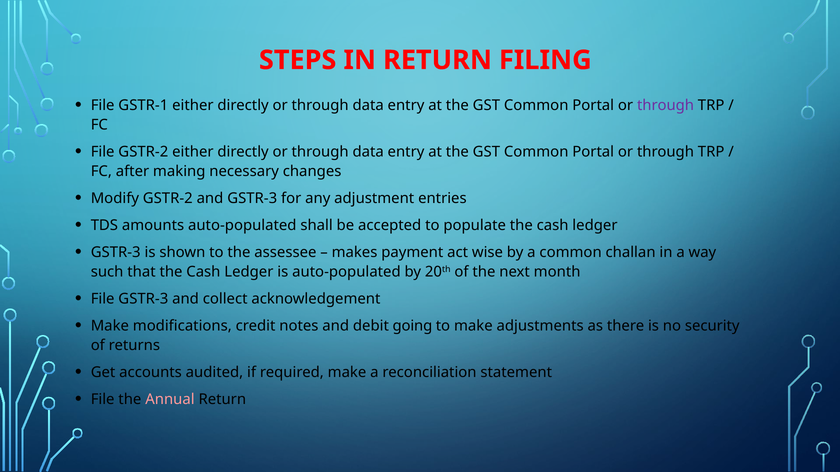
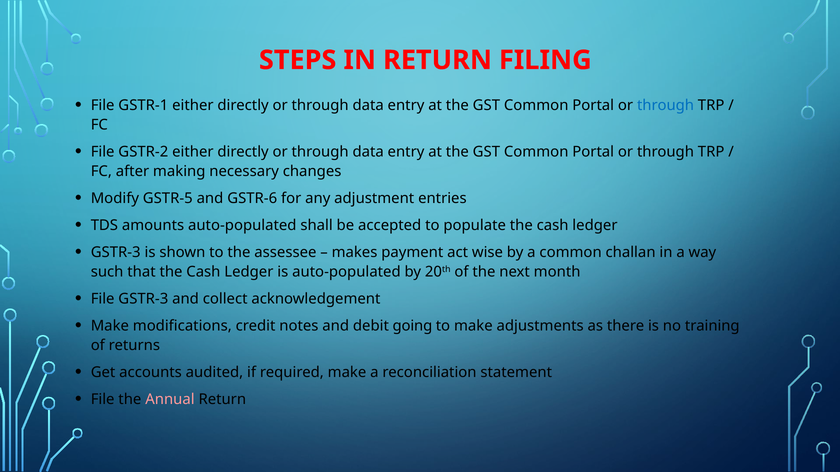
through colour: purple -> blue (666, 106)
Modify GSTR-2: GSTR-2 -> GSTR-5 (168, 198)
and GSTR-3: GSTR-3 -> GSTR-6 (252, 198)
security: security -> training (712, 326)
